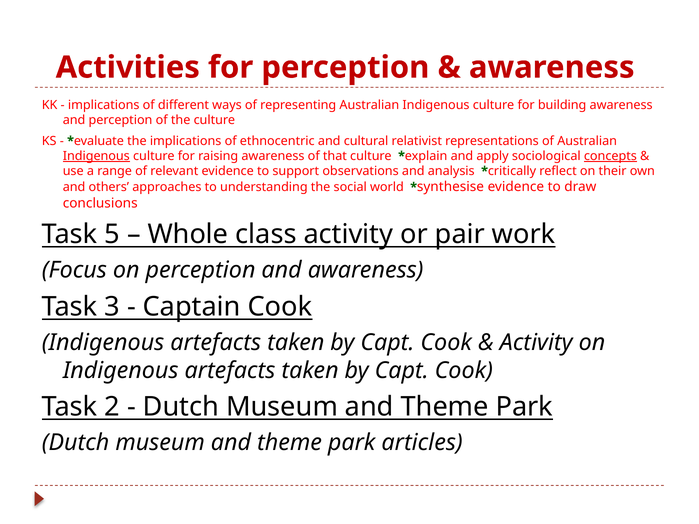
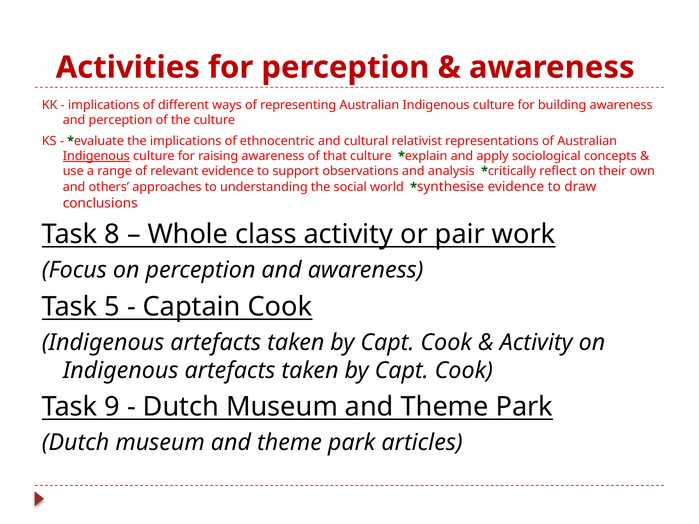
concepts underline: present -> none (610, 156)
5: 5 -> 8 (112, 235)
3: 3 -> 5 (112, 307)
2: 2 -> 9 (112, 407)
